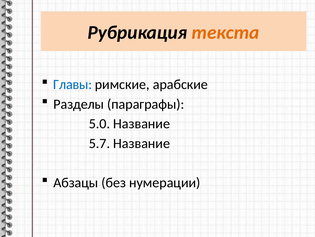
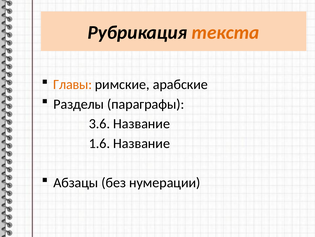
Главы colour: blue -> orange (73, 84)
5.0: 5.0 -> 3.6 (99, 123)
5.7: 5.7 -> 1.6 (99, 143)
